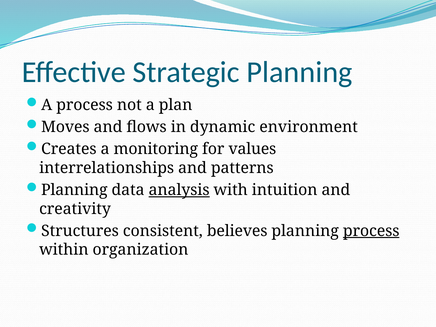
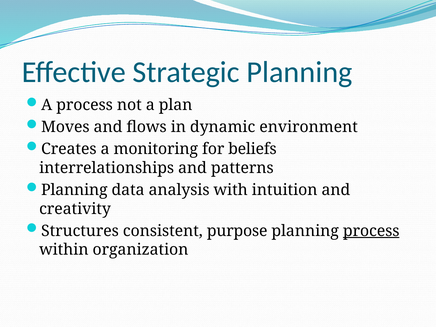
values: values -> beliefs (252, 149)
analysis underline: present -> none (179, 190)
believes: believes -> purpose (237, 231)
